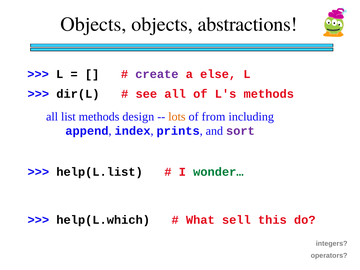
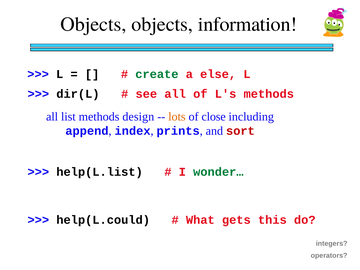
abstractions: abstractions -> information (247, 24)
create colour: purple -> green (157, 74)
from: from -> close (214, 117)
sort colour: purple -> red (240, 131)
help(L.which: help(L.which -> help(L.could (103, 220)
sell: sell -> gets (236, 220)
